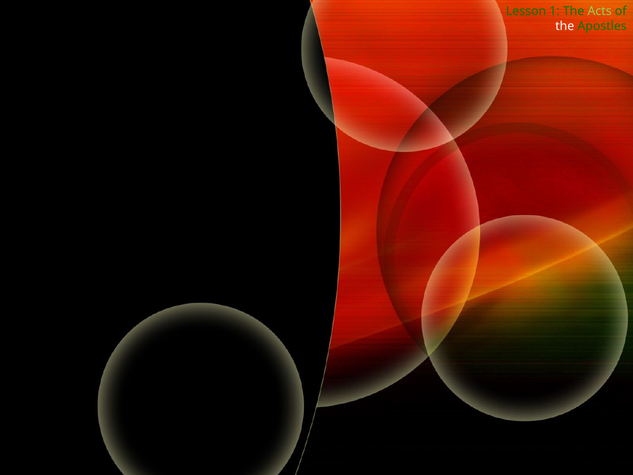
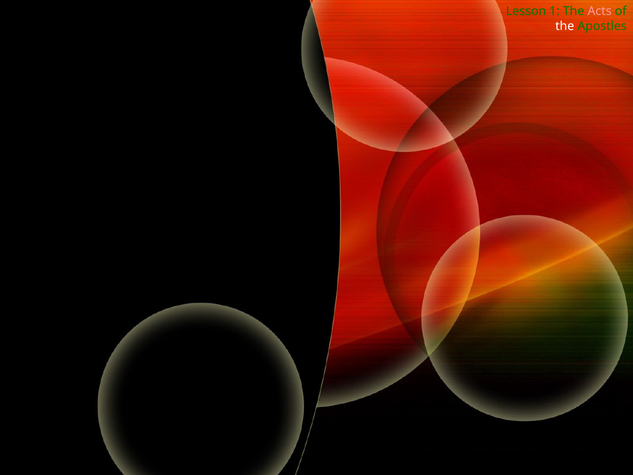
Acts colour: light green -> pink (600, 11)
